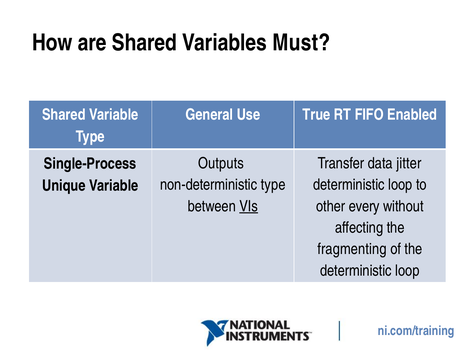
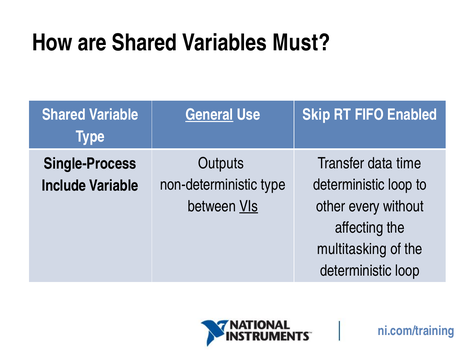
General underline: none -> present (209, 115)
True: True -> Skip (316, 115)
jitter: jitter -> time (409, 163)
Unique: Unique -> Include (64, 186)
fragmenting: fragmenting -> multitasking (352, 249)
